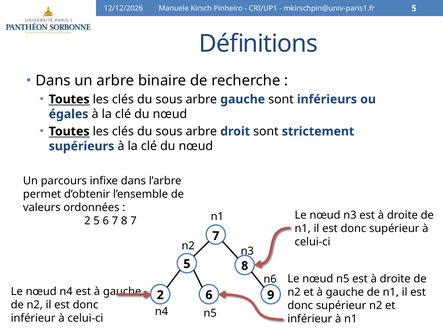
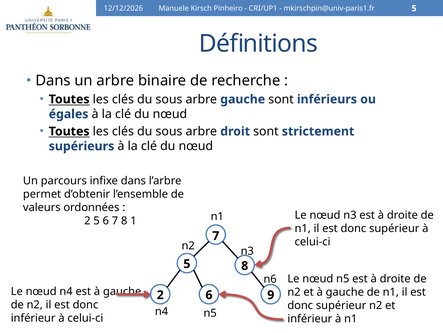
8 7: 7 -> 1 (133, 220)
